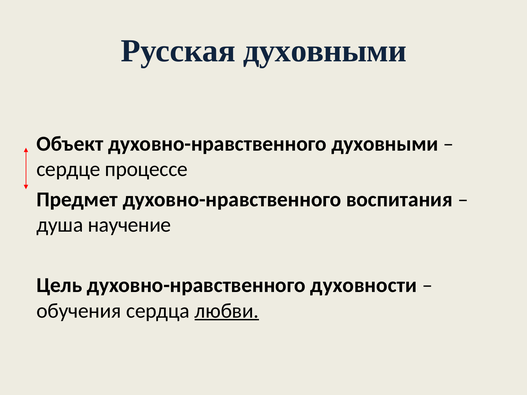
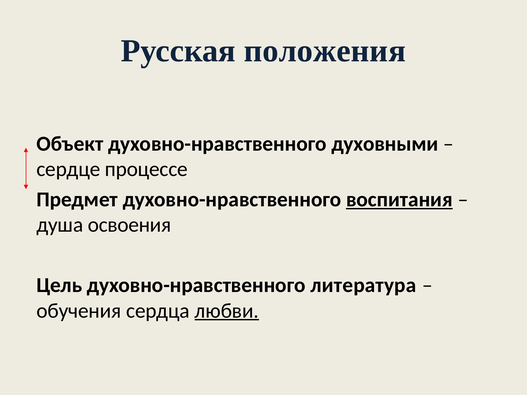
Русская духовными: духовными -> положения (325, 51)
воспитания underline: none -> present (399, 200)
научение: научение -> освоения (129, 225)
духовности: духовности -> литература (363, 285)
